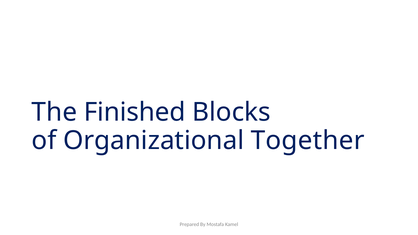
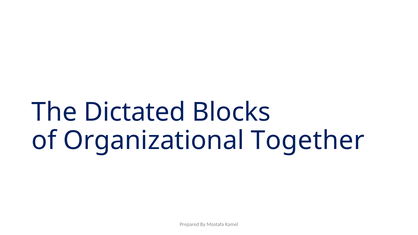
Finished: Finished -> Dictated (135, 112)
